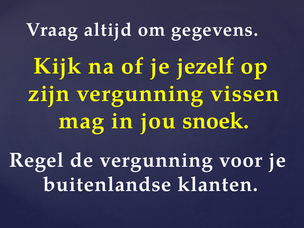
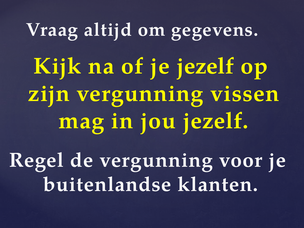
jou snoek: snoek -> jezelf (216, 121)
